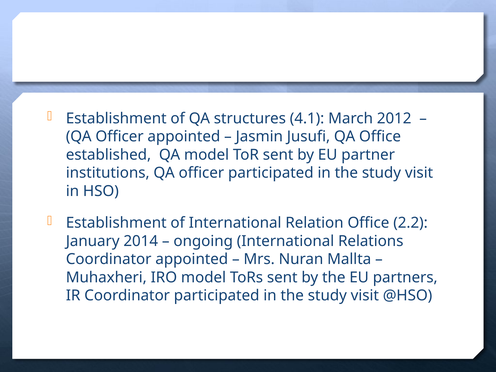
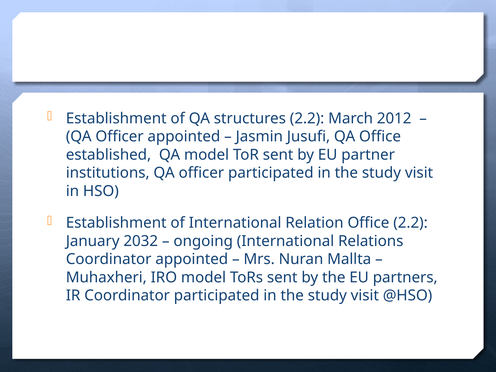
structures 4.1: 4.1 -> 2.2 (307, 118)
2014: 2014 -> 2032 (141, 241)
